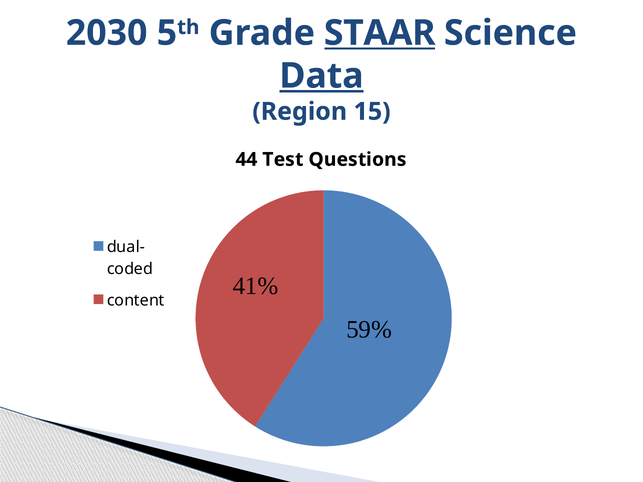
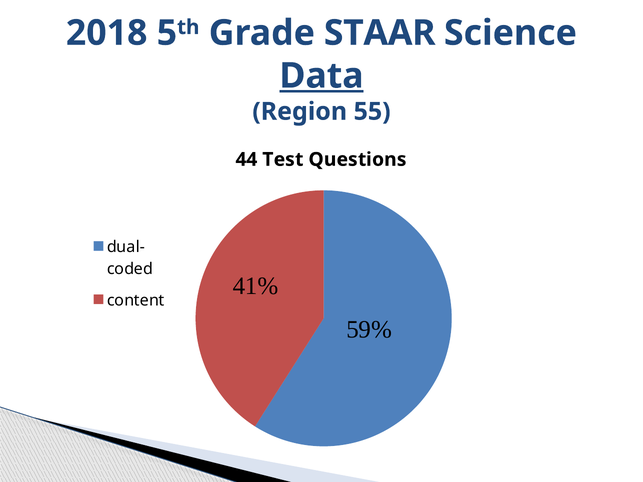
2030: 2030 -> 2018 (107, 33)
STAAR underline: present -> none (380, 33)
15: 15 -> 55 (372, 112)
